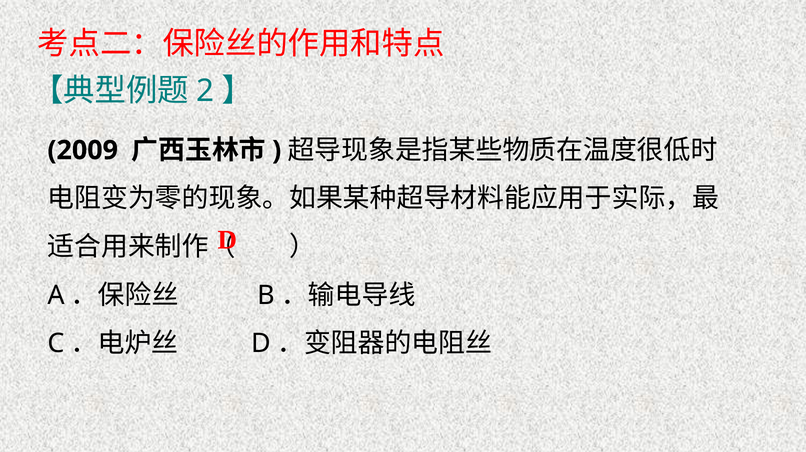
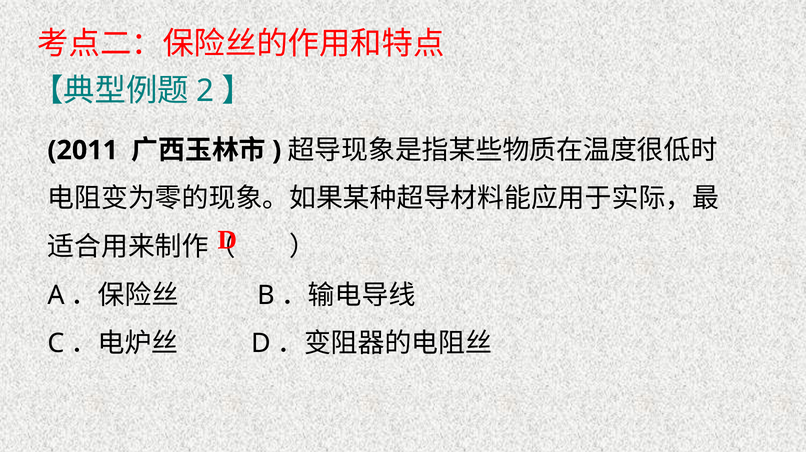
2009: 2009 -> 2011 (83, 150)
